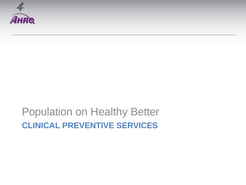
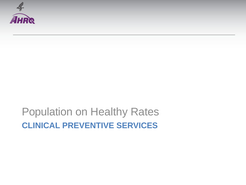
Better: Better -> Rates (145, 112)
